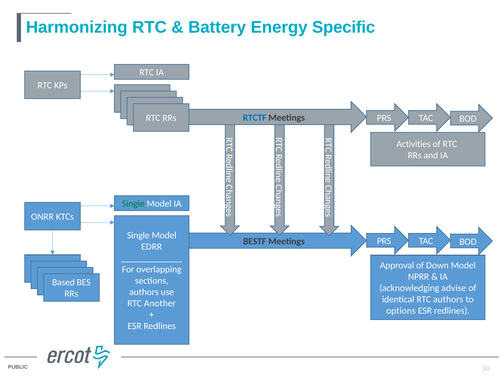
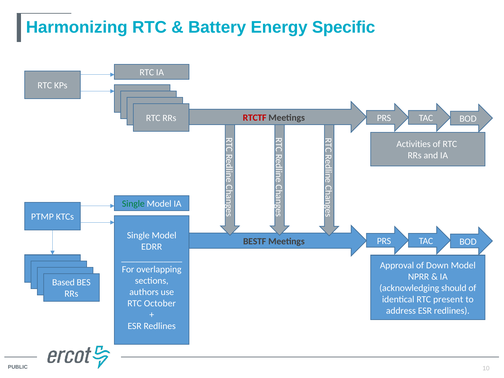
RTCTF colour: blue -> red (255, 118)
ONRR: ONRR -> PTMP (42, 217)
advise: advise -> should (454, 288)
RTC authors: authors -> present (448, 299)
Another: Another -> October (160, 303)
options: options -> address (401, 311)
